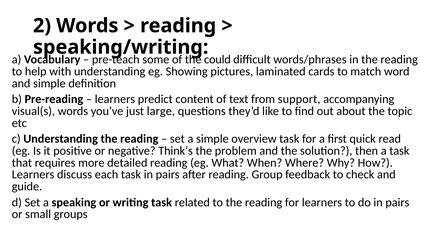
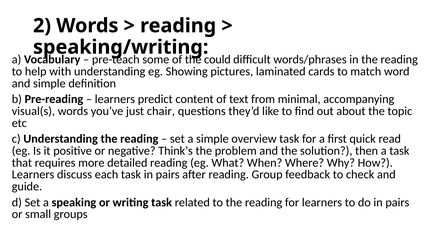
support: support -> minimal (299, 99)
large: large -> chair (161, 111)
